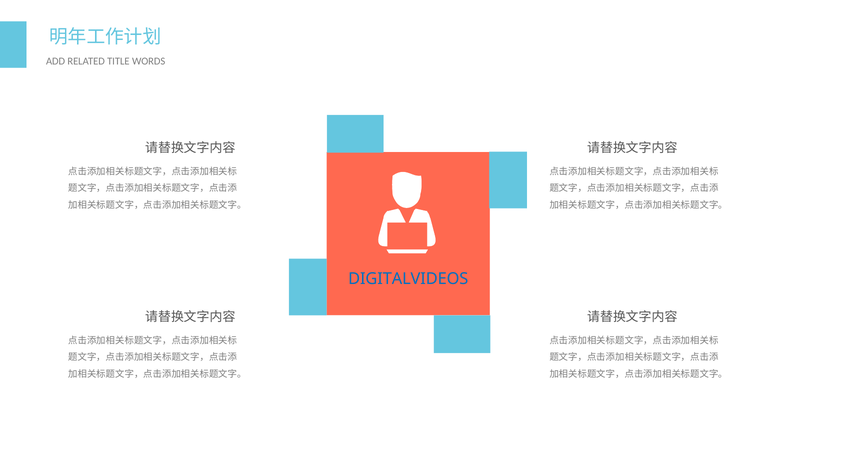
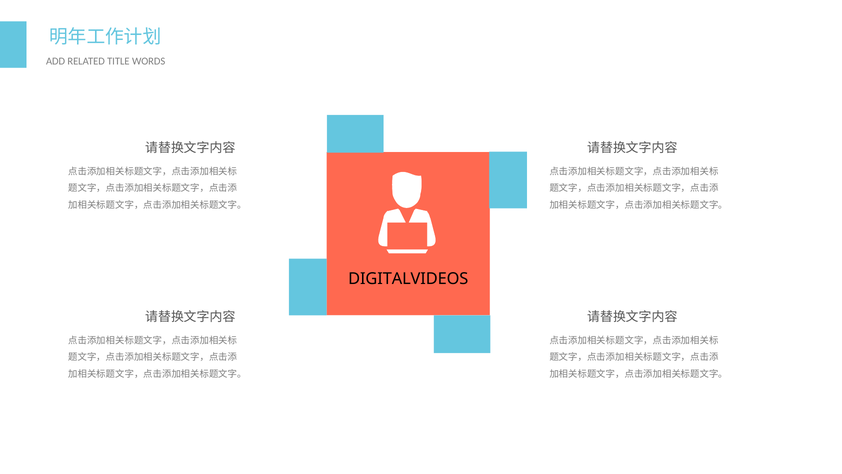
DIGITALVIDEOS colour: blue -> black (408, 279)
